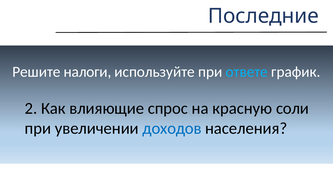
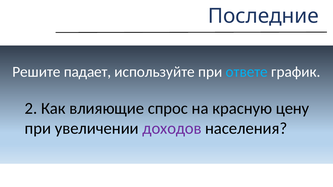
налоги: налоги -> падает (87, 72)
соли: соли -> цену (293, 109)
доходов colour: blue -> purple (172, 129)
